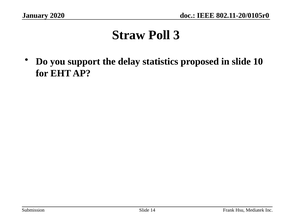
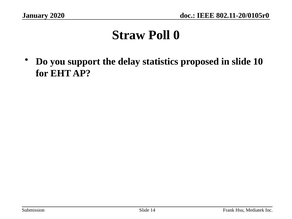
3: 3 -> 0 (177, 35)
